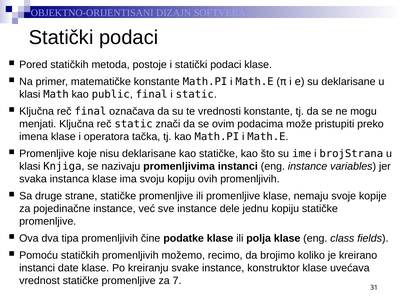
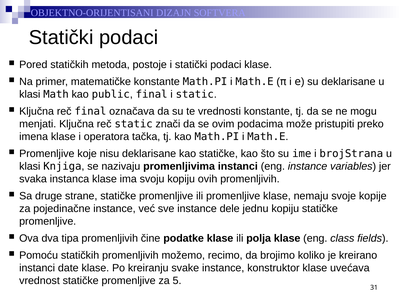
7: 7 -> 5 (177, 281)
